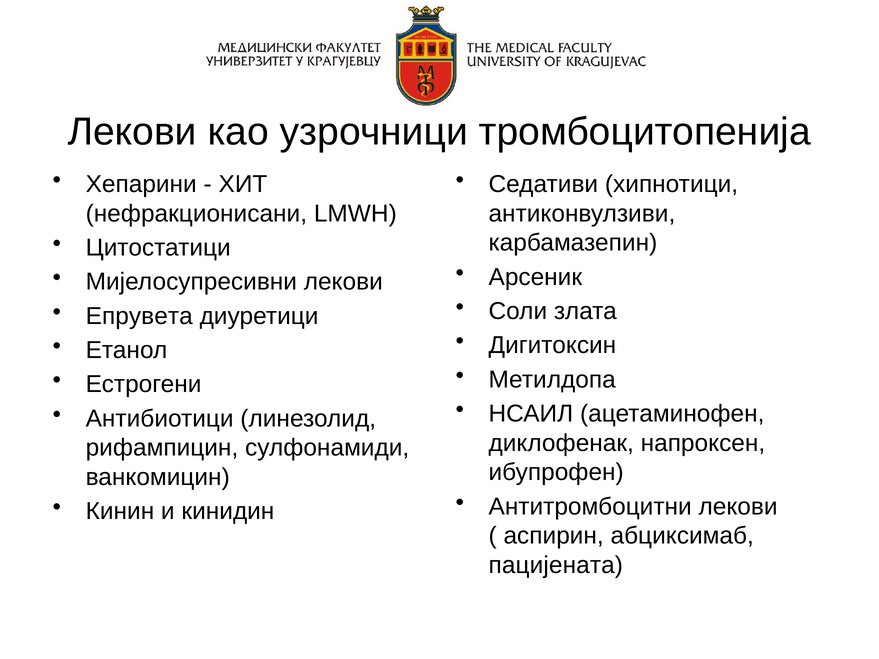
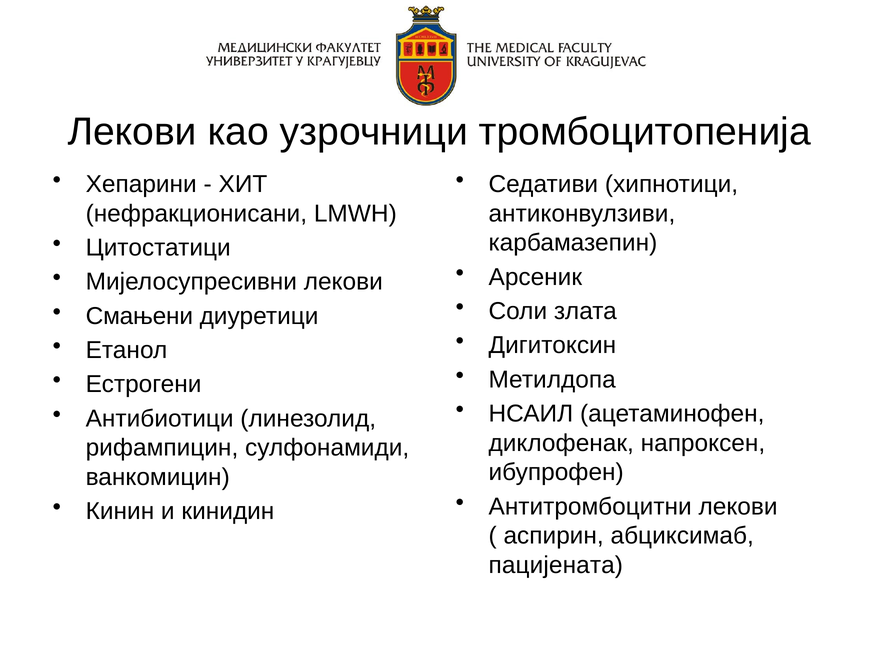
Епрувета: Епрувета -> Смањени (139, 316)
